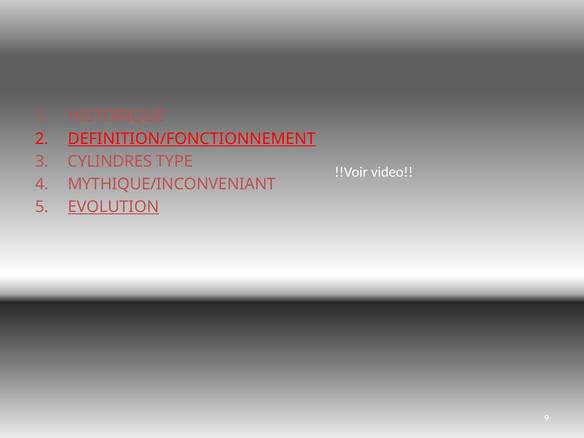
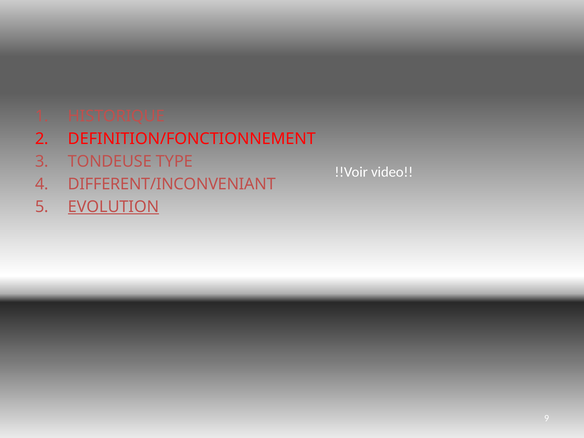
DEFINITION/FONCTIONNEMENT underline: present -> none (192, 139)
CYLINDRES: CYLINDRES -> TONDEUSE (110, 161)
MYTHIQUE/INCONVENIANT: MYTHIQUE/INCONVENIANT -> DIFFERENT/INCONVENIANT (172, 184)
